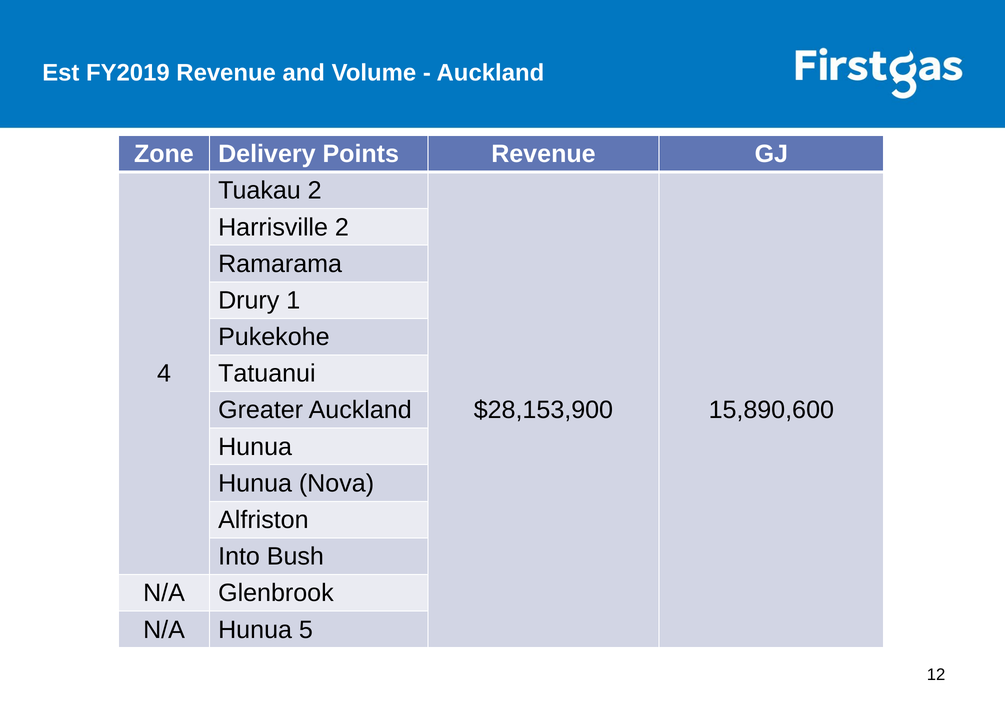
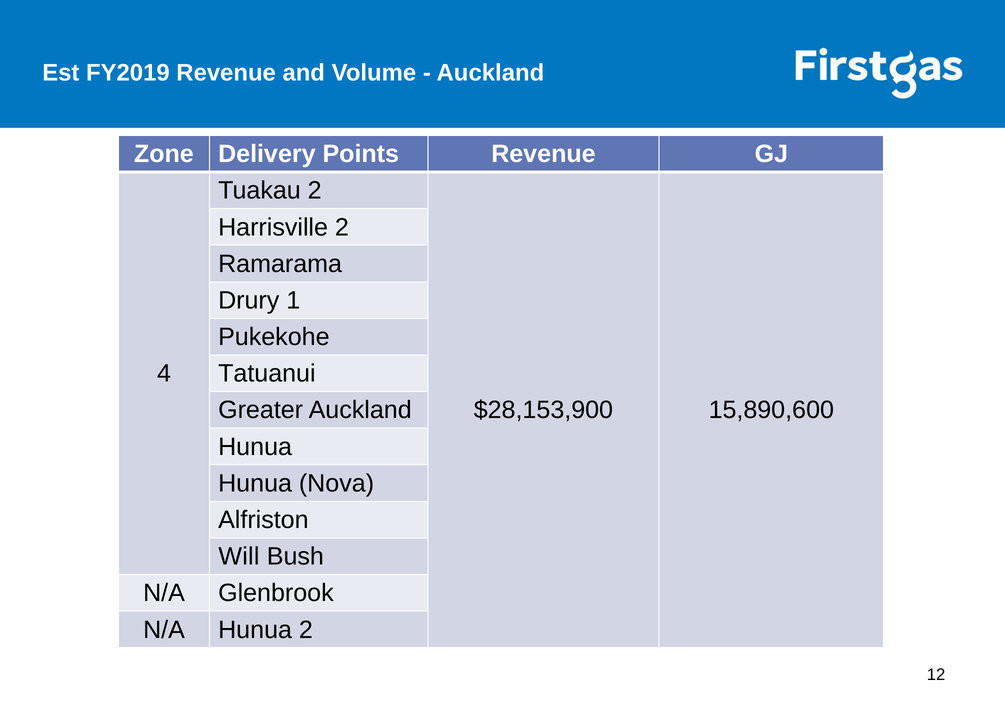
Into: Into -> Will (239, 556)
Hunua 5: 5 -> 2 (306, 629)
